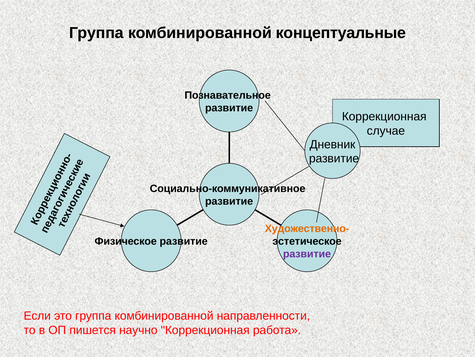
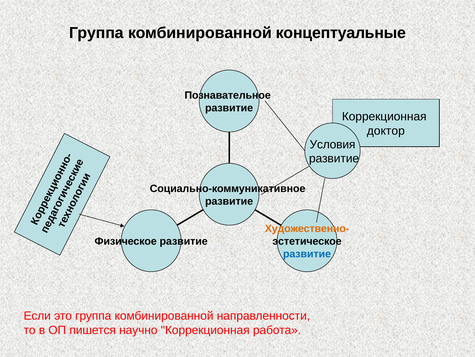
случае: случае -> доктор (386, 131)
Дневник: Дневник -> Условия (332, 144)
развитие colour: purple -> blue (307, 254)
